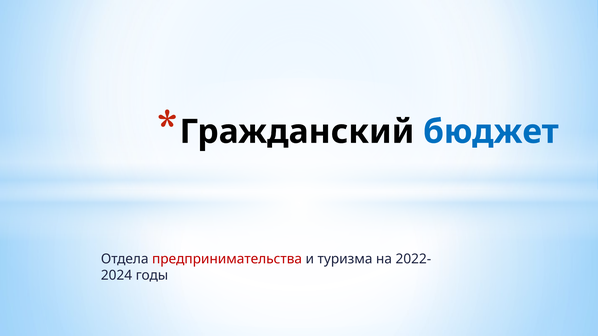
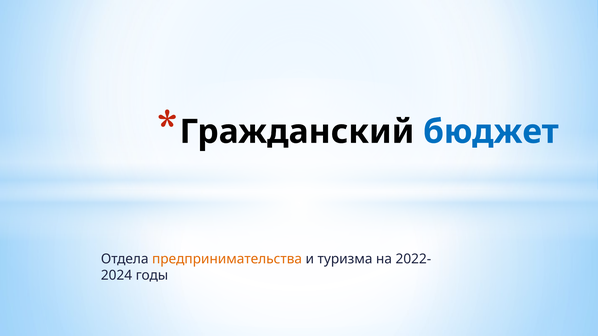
предпринимательства colour: red -> orange (227, 259)
